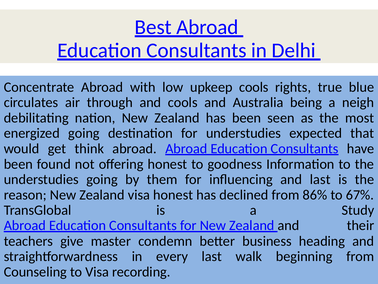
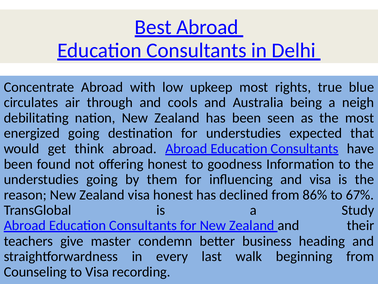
upkeep cools: cools -> most (254, 87)
and last: last -> visa (320, 179)
